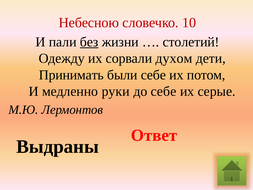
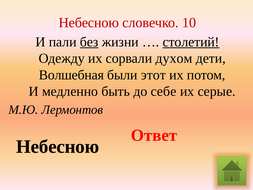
столетий underline: none -> present (191, 42)
Принимать: Принимать -> Волшебная (71, 75)
были себе: себе -> этот (153, 75)
руки: руки -> быть (116, 91)
Выдраны: Выдраны -> Небесною (58, 146)
